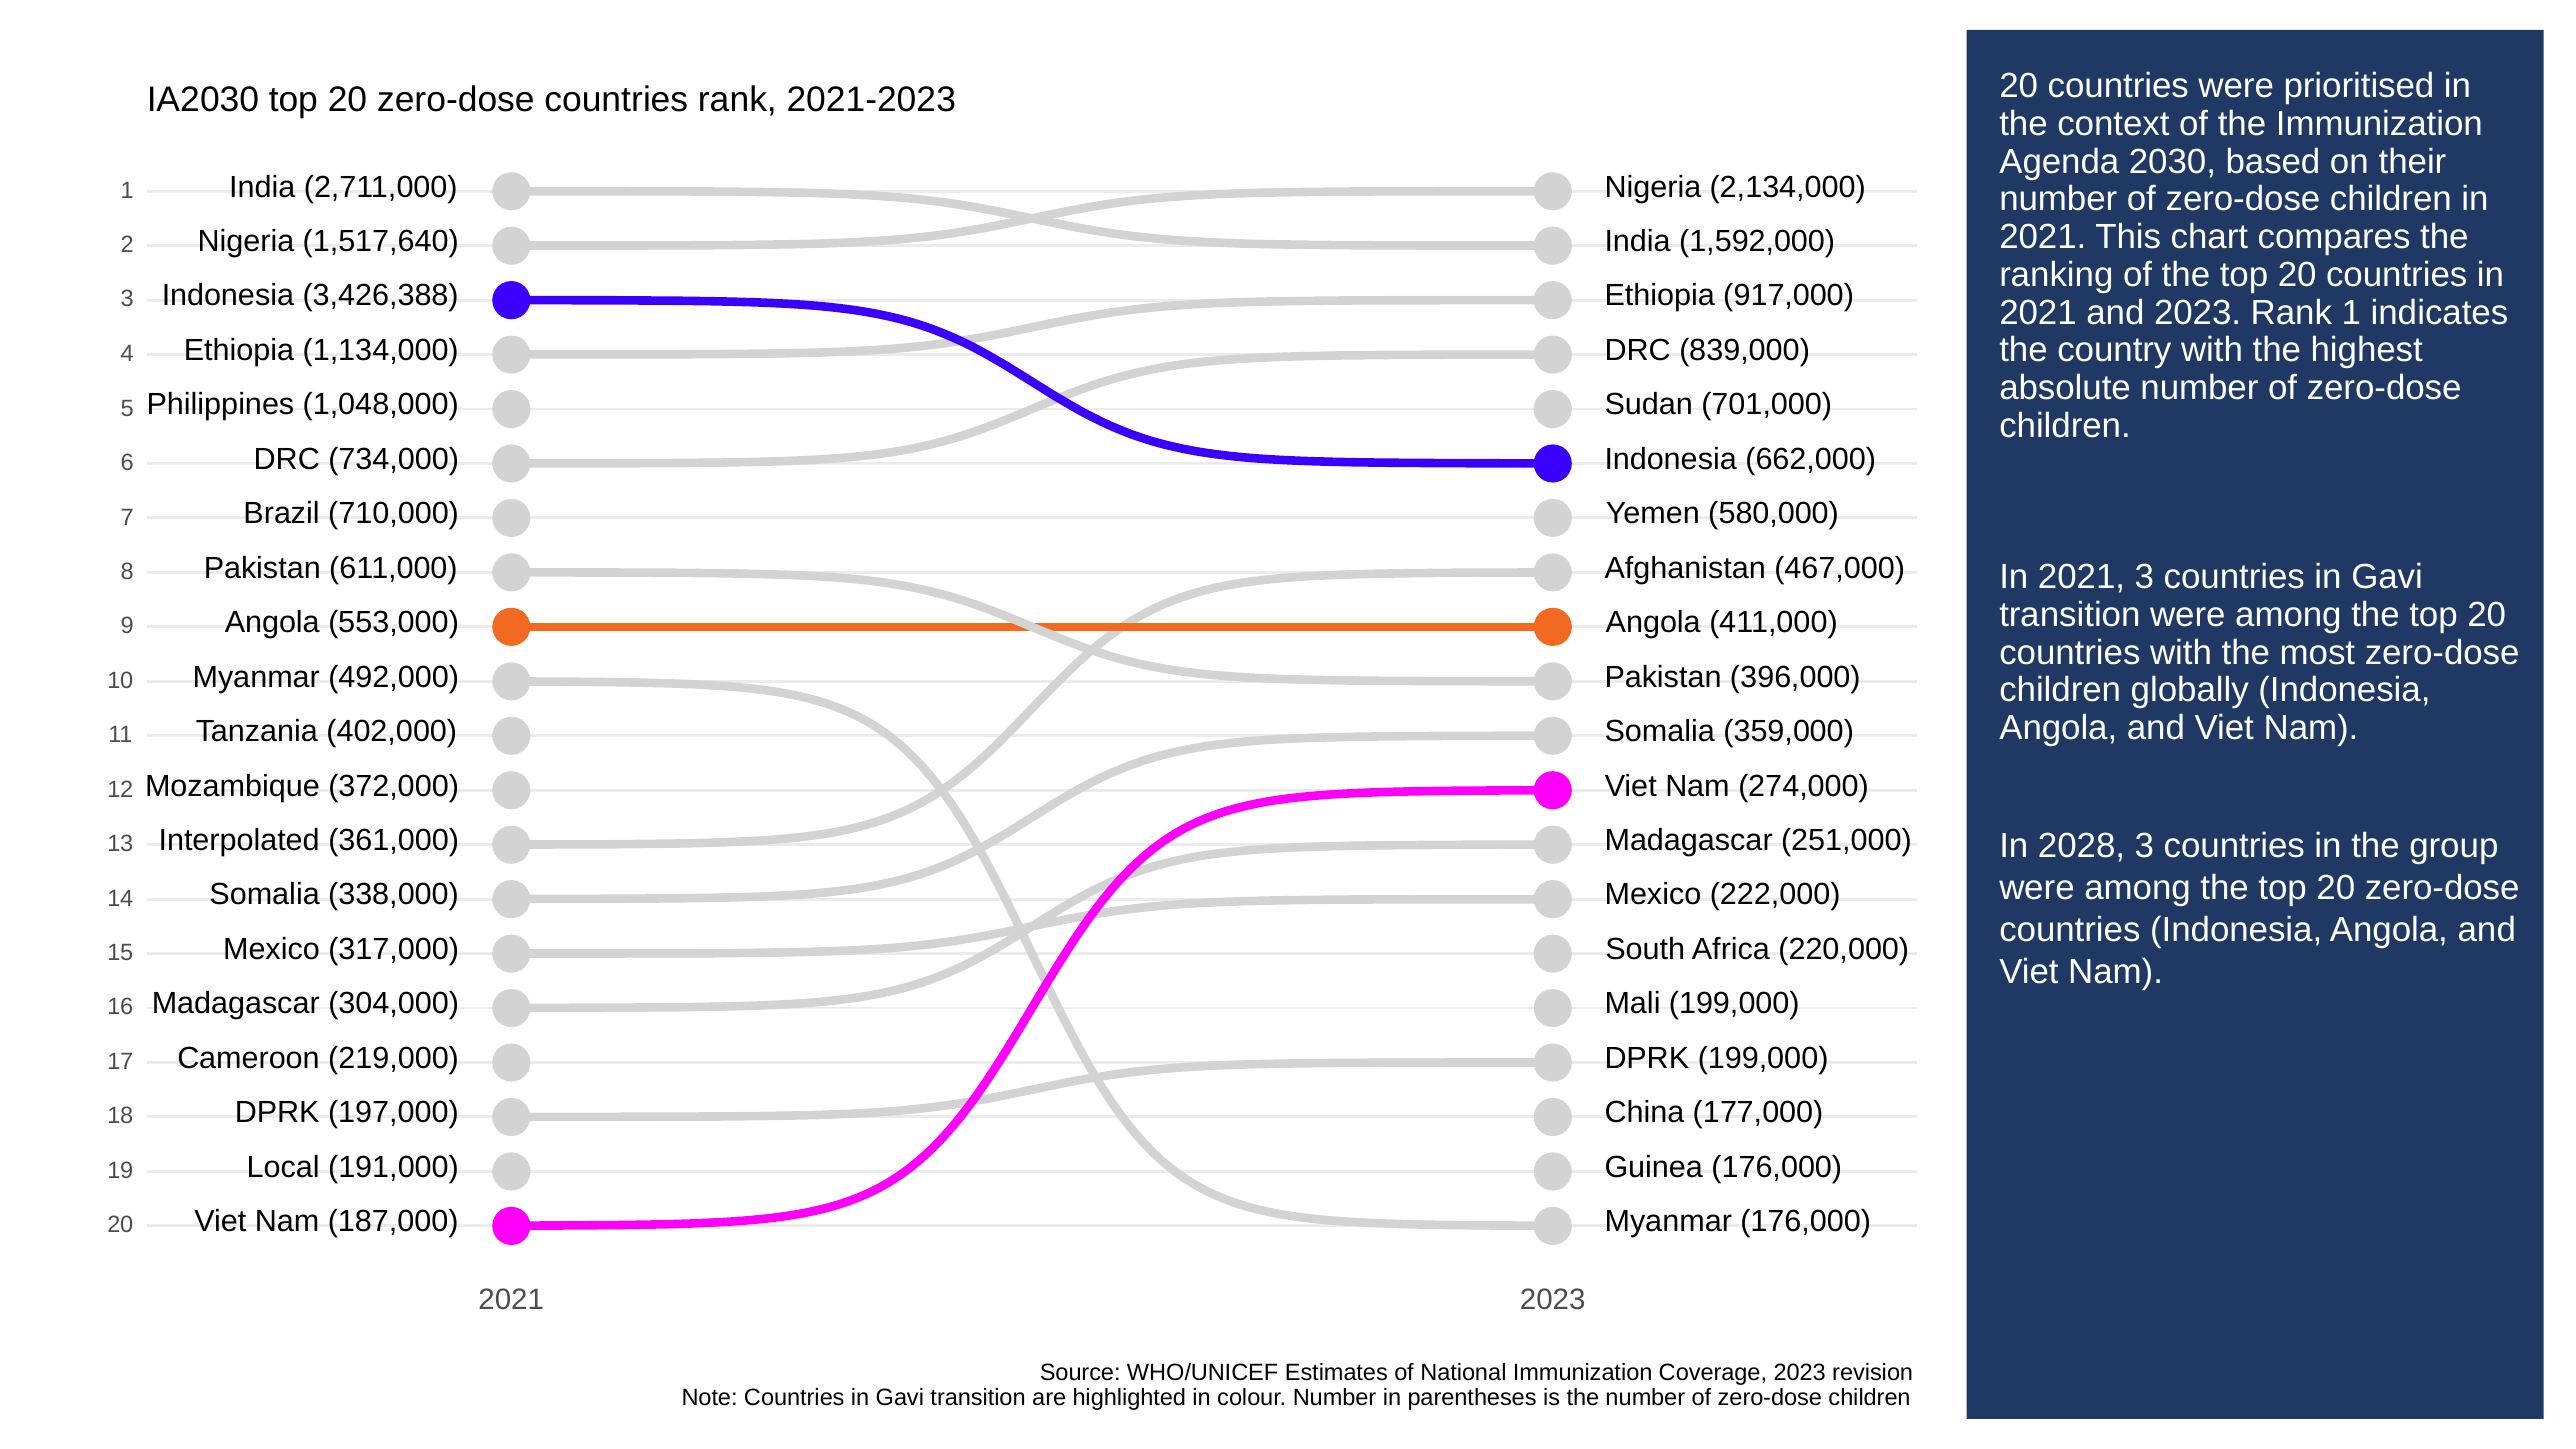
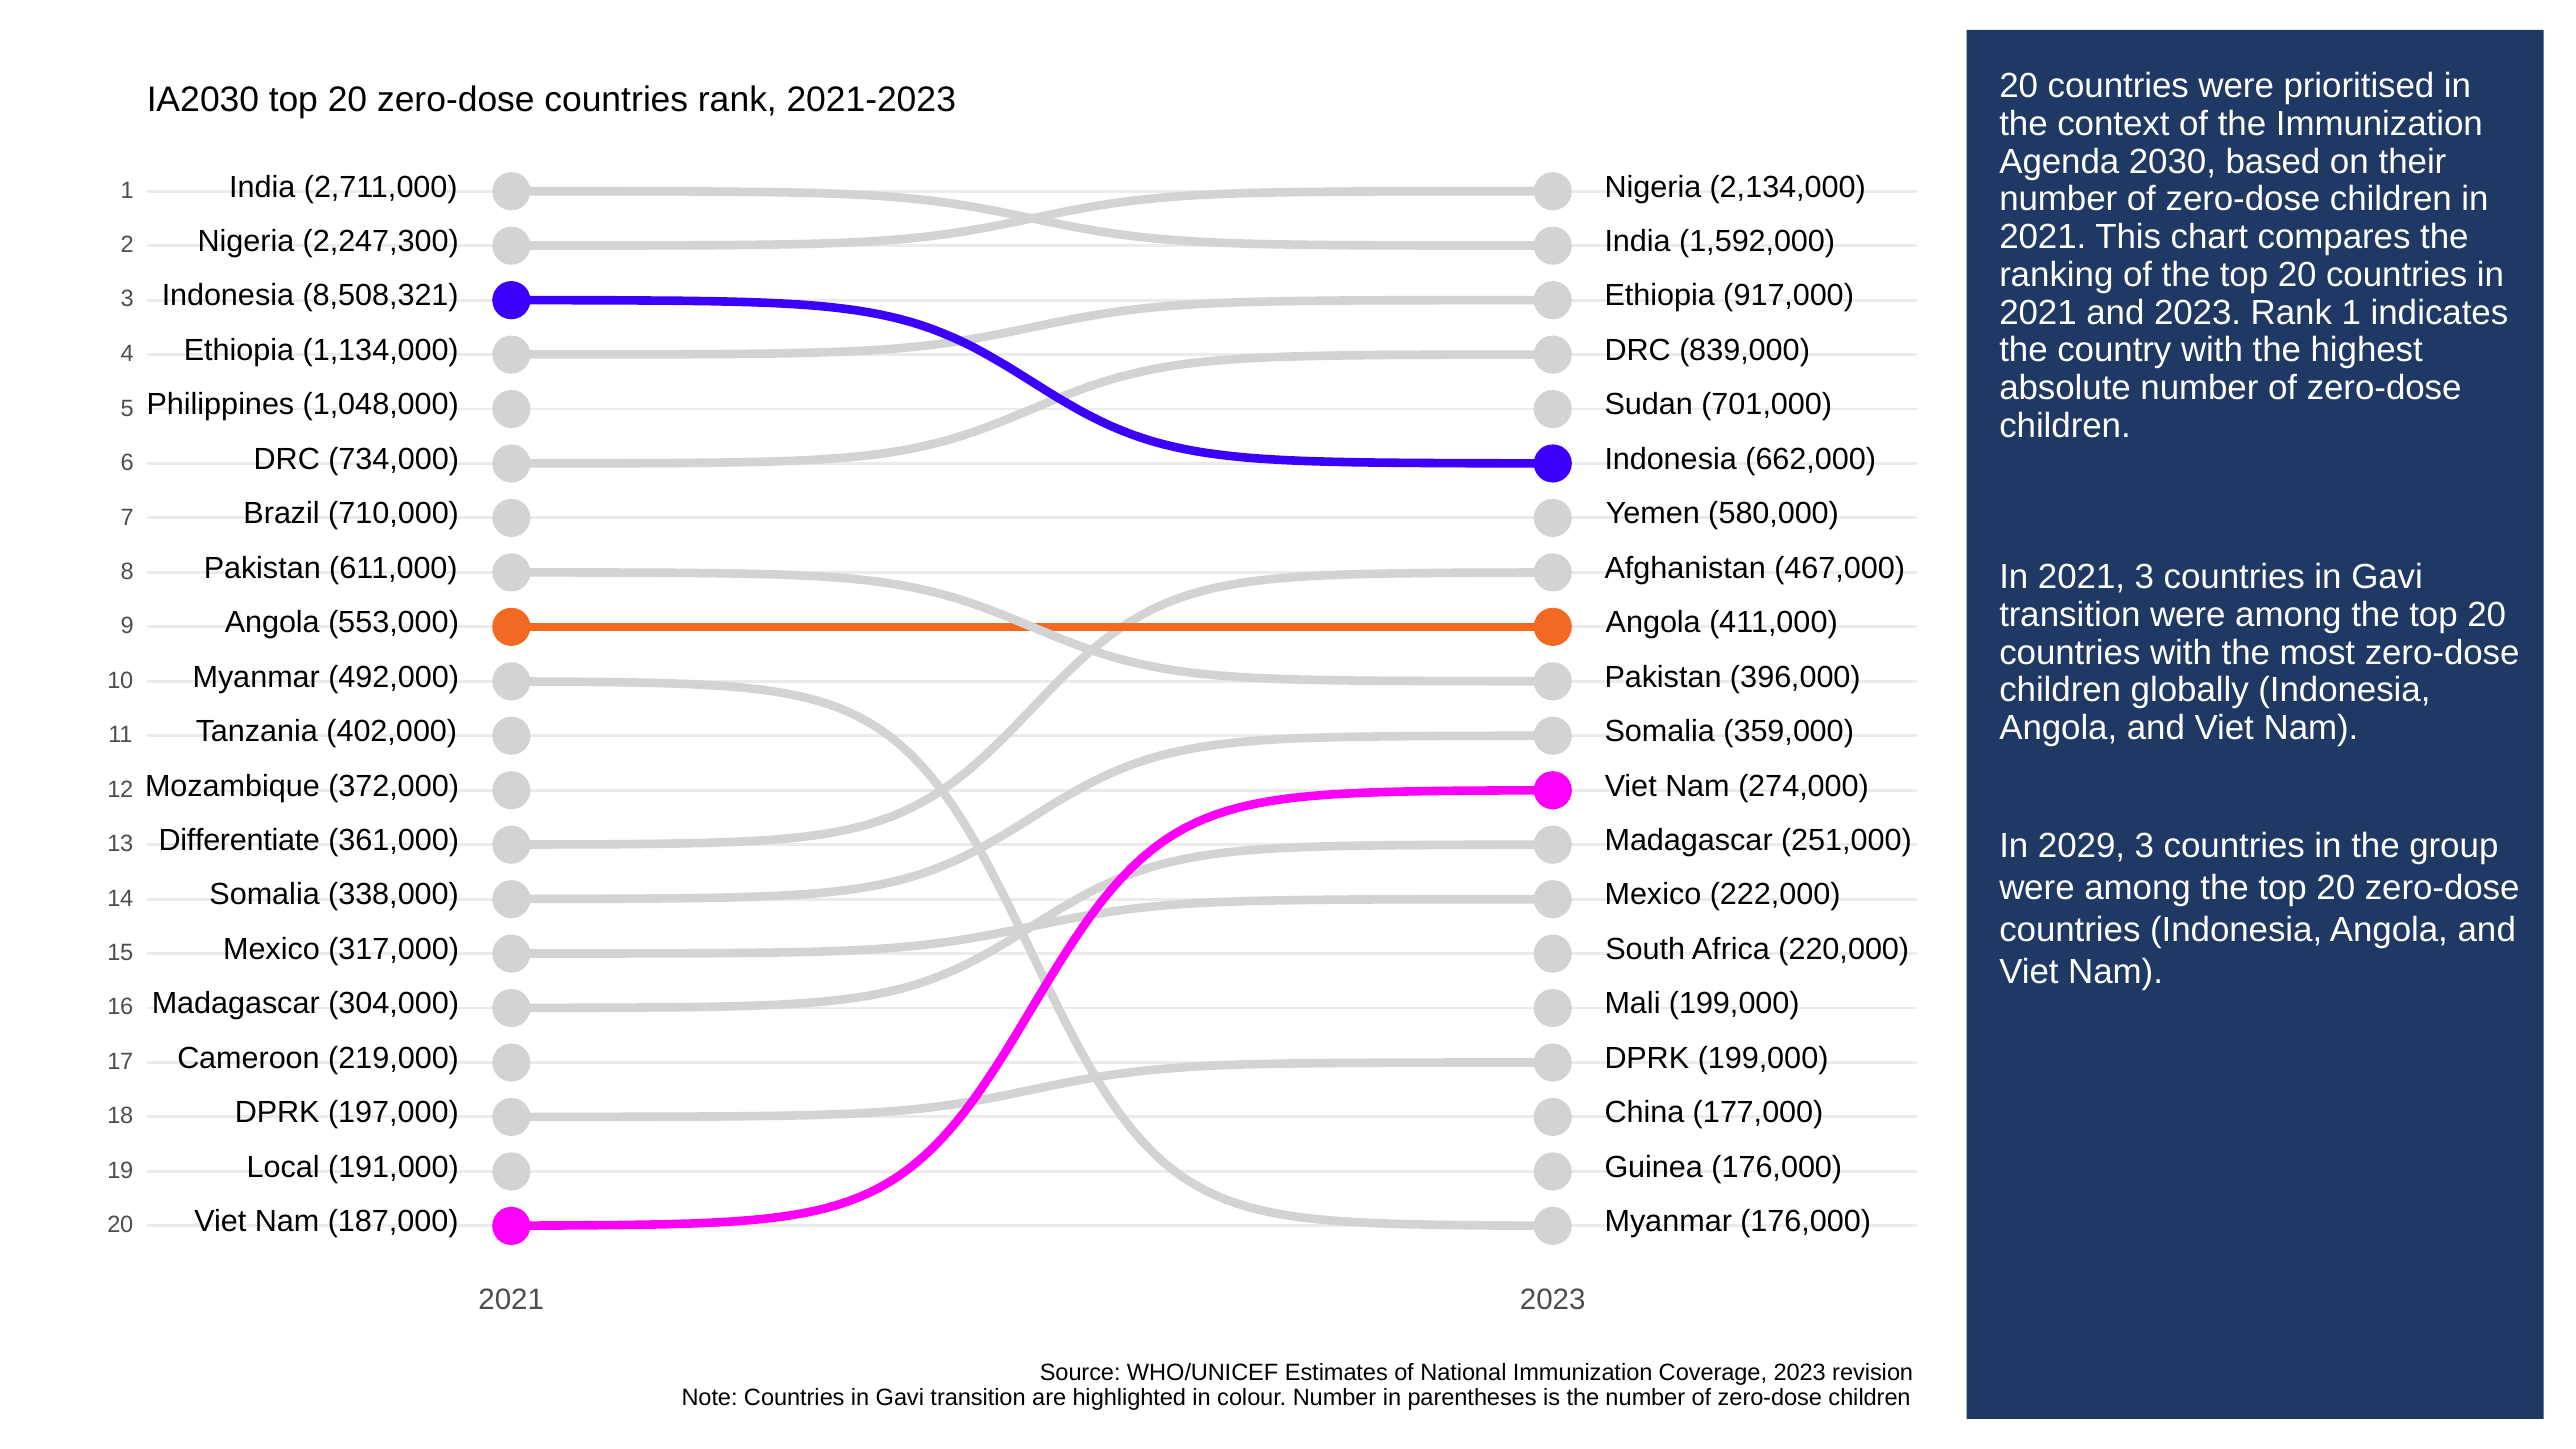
1,517,640: 1,517,640 -> 2,247,300 (381, 241)
3,426,388: 3,426,388 -> 8,508,321 (381, 296)
Interpolated: Interpolated -> Differentiate (239, 840)
2028: 2028 -> 2029 (2082, 846)
